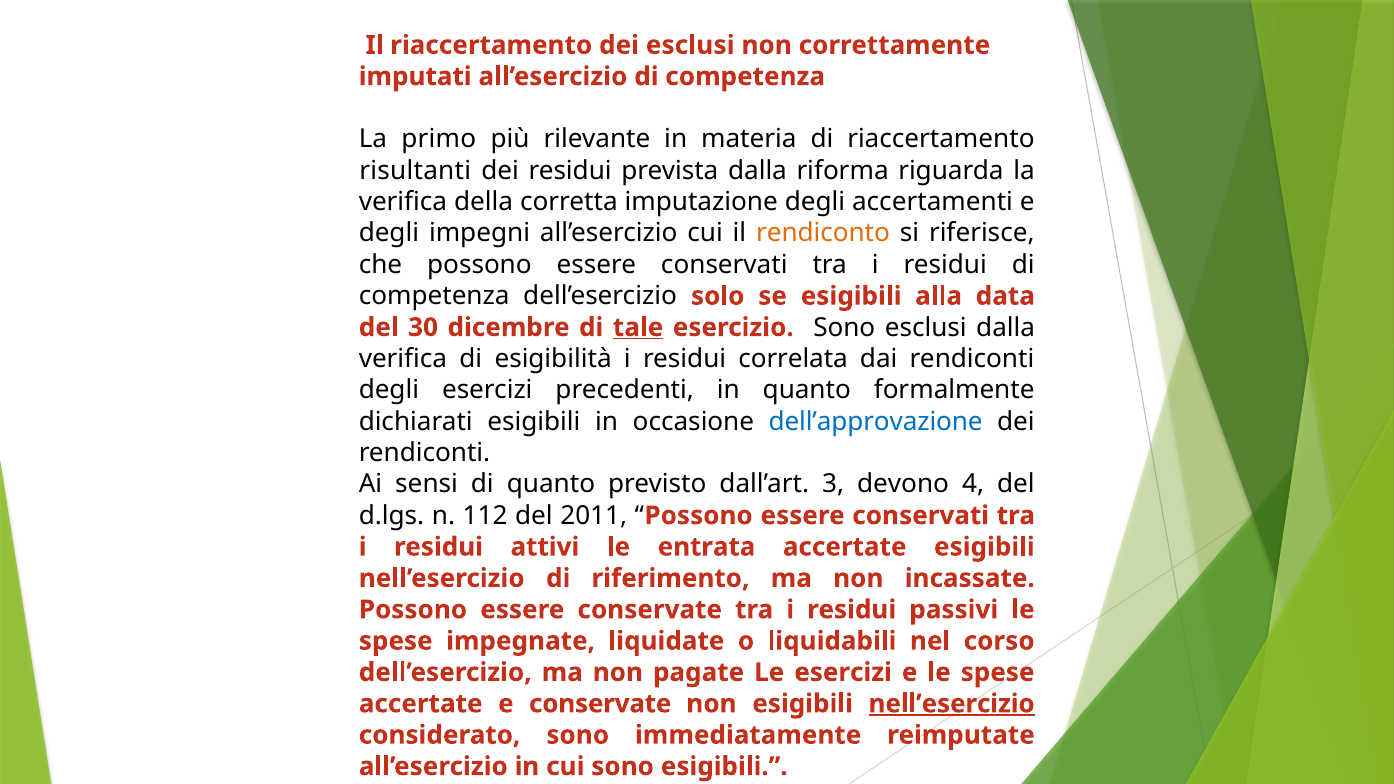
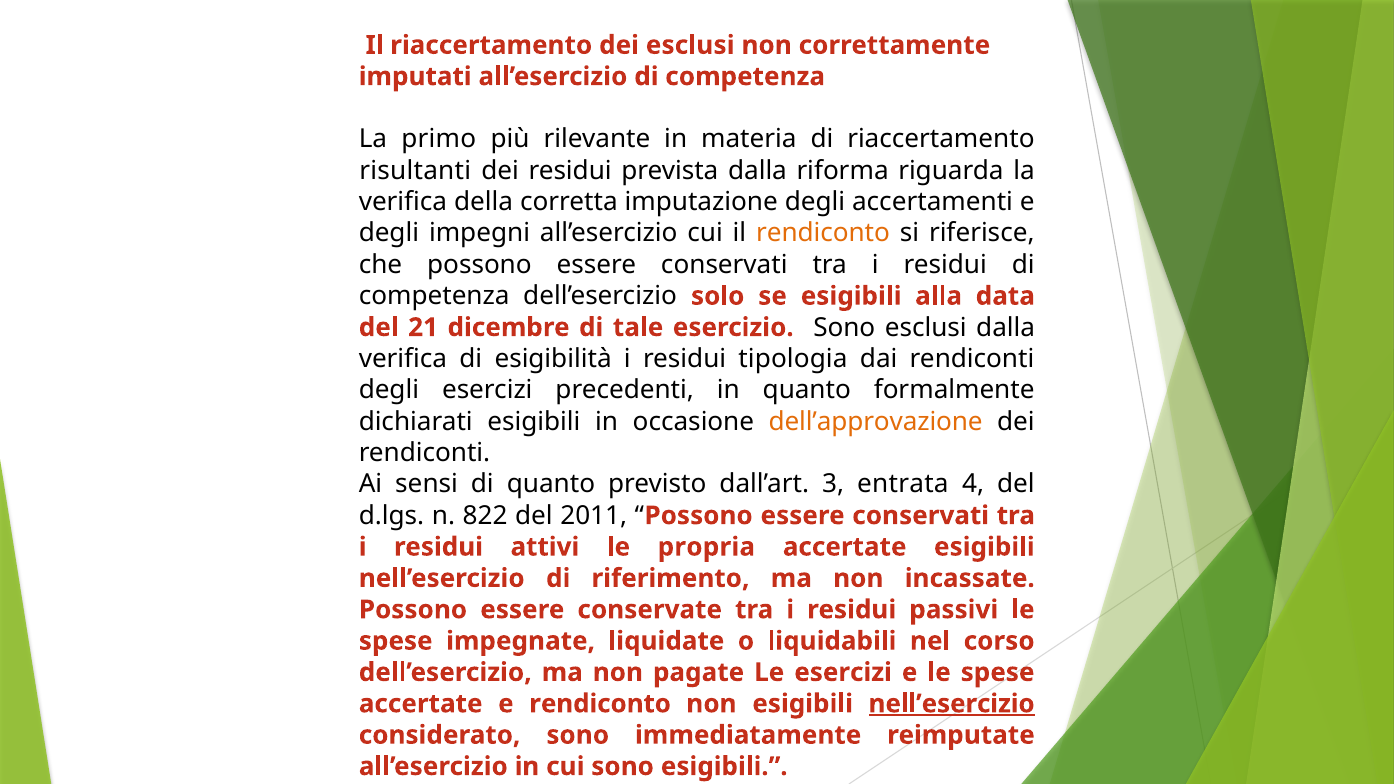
30: 30 -> 21 (423, 327)
tale underline: present -> none (638, 327)
correlata: correlata -> tipologia (793, 359)
dell’approvazione colour: blue -> orange (876, 422)
devono: devono -> entrata (903, 484)
112: 112 -> 822 (485, 516)
entrata: entrata -> propria (706, 547)
e conservate: conservate -> rendiconto (600, 704)
